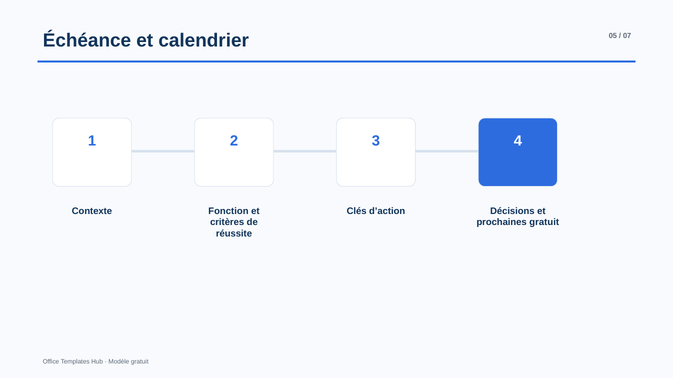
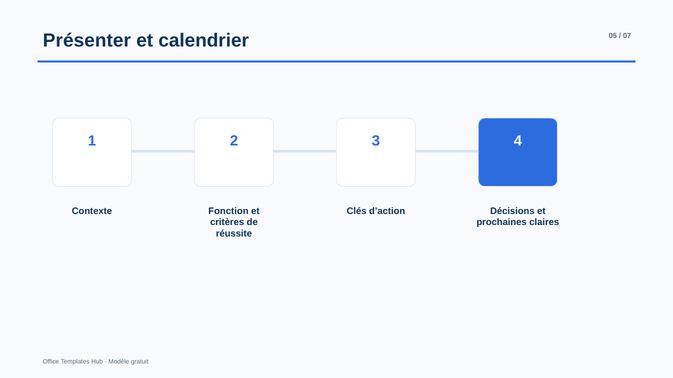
Échéance: Échéance -> Présenter (87, 40)
prochaines gratuit: gratuit -> claires (544, 223)
